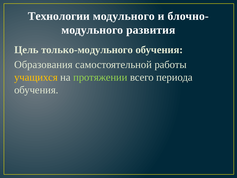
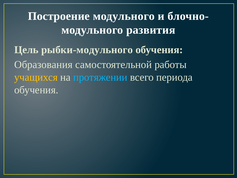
Технологии: Технологии -> Построение (59, 16)
только-модульного: только-модульного -> рыбки-модульного (87, 50)
протяжении colour: light green -> light blue (100, 77)
